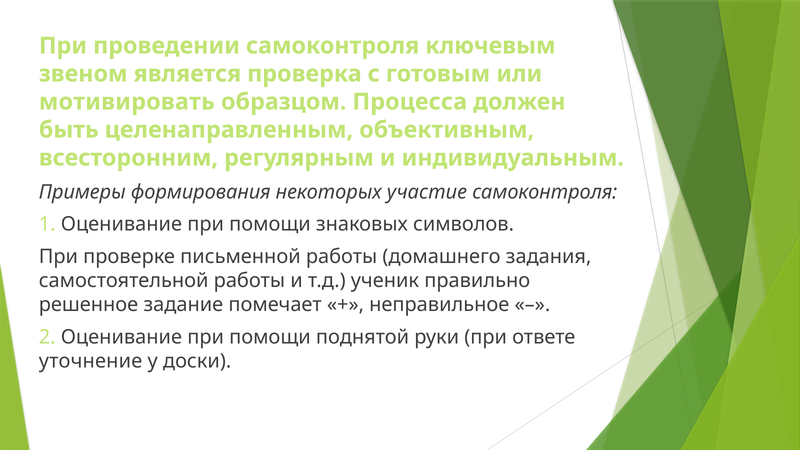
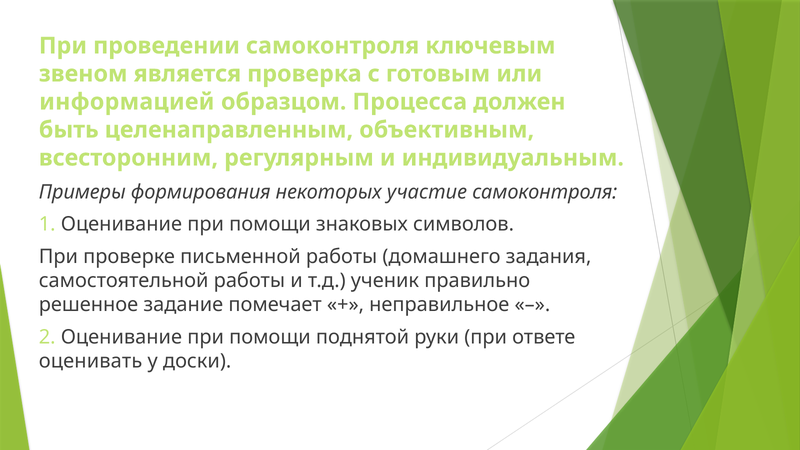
мотивировать: мотивировать -> информацией (127, 102)
уточнение: уточнение -> оценивать (91, 361)
